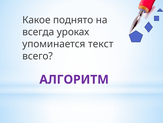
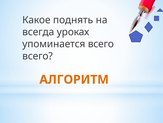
поднято: поднято -> поднять (73, 20)
упоминается текст: текст -> всего (101, 44)
АЛГОРИТМ colour: purple -> orange (74, 79)
